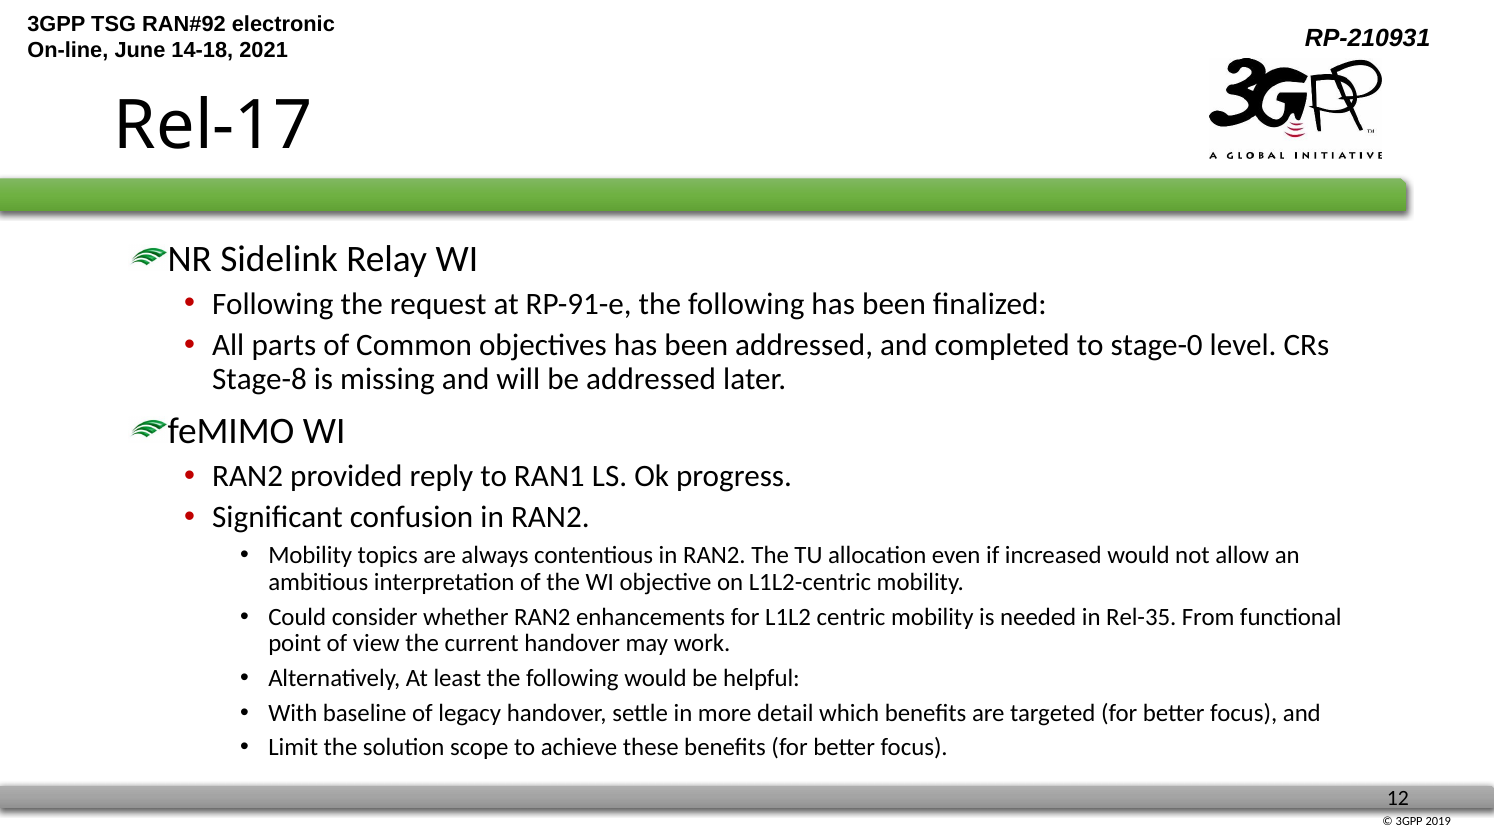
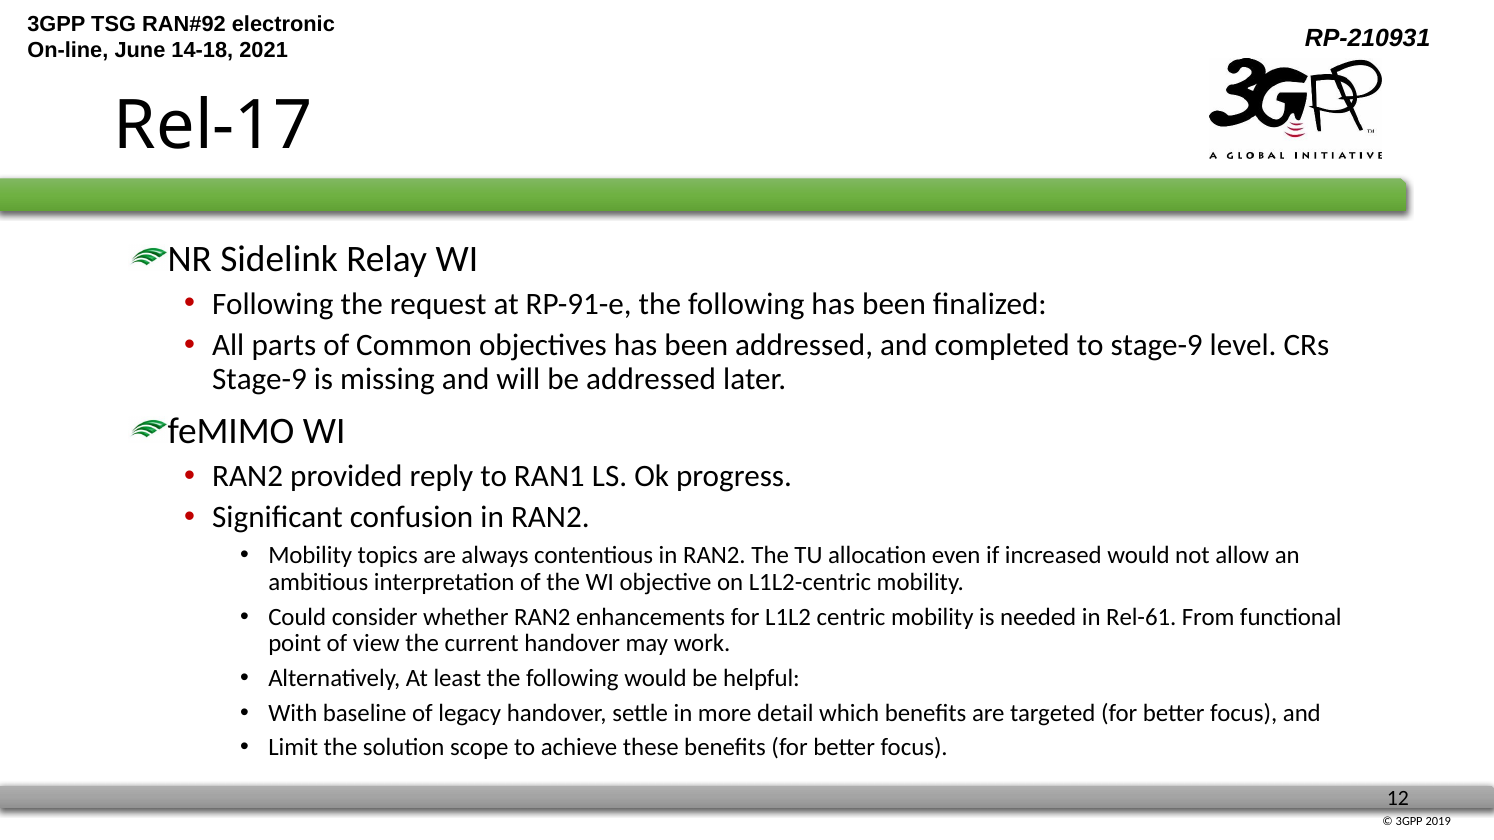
to stage-0: stage-0 -> stage-9 (1157, 345)
Stage-8: Stage-8 -> Stage-9 (260, 379)
Rel-35: Rel-35 -> Rel-61 (1141, 617)
